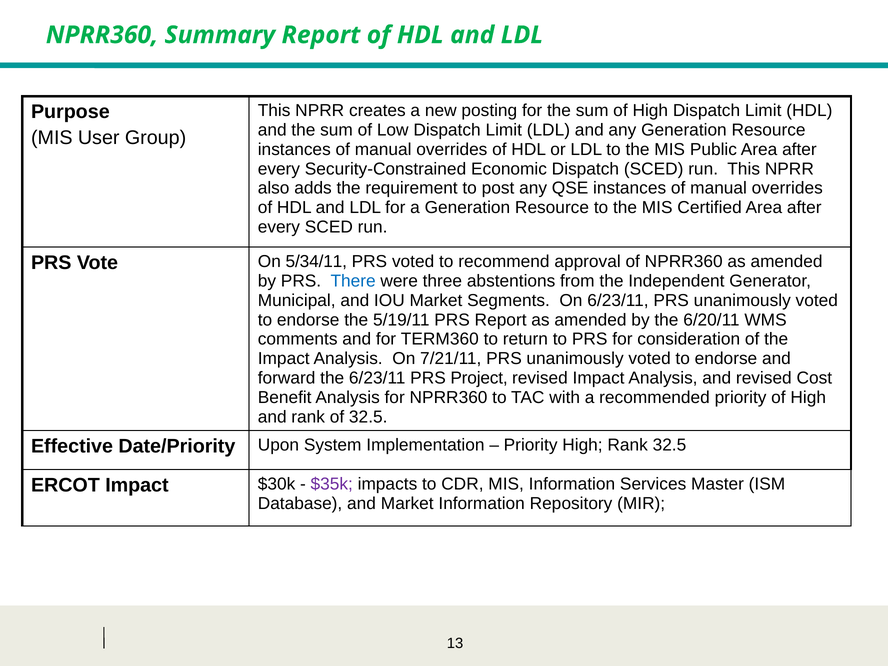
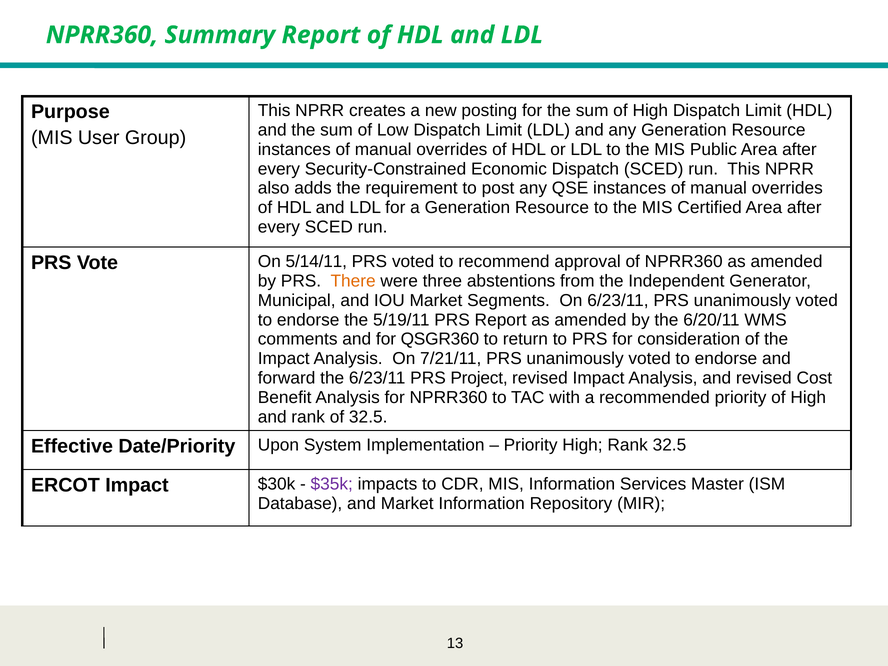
5/34/11: 5/34/11 -> 5/14/11 (316, 262)
There colour: blue -> orange (353, 281)
TERM360: TERM360 -> QSGR360 (440, 339)
